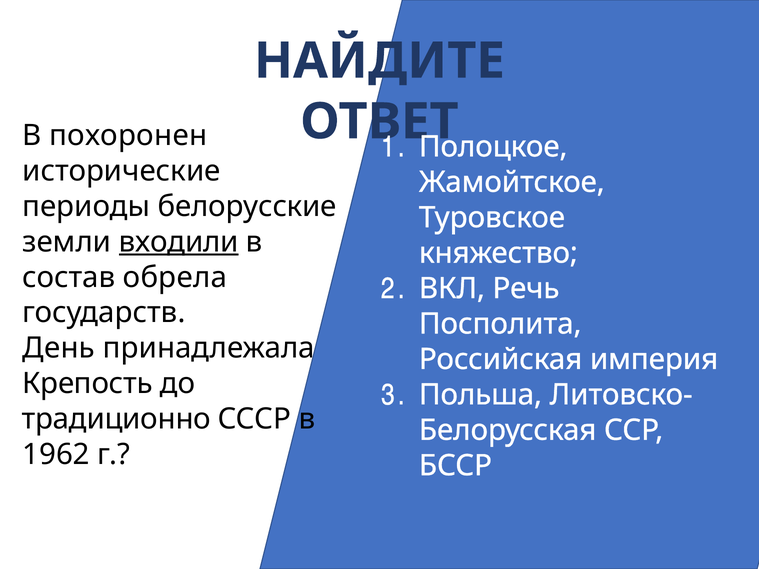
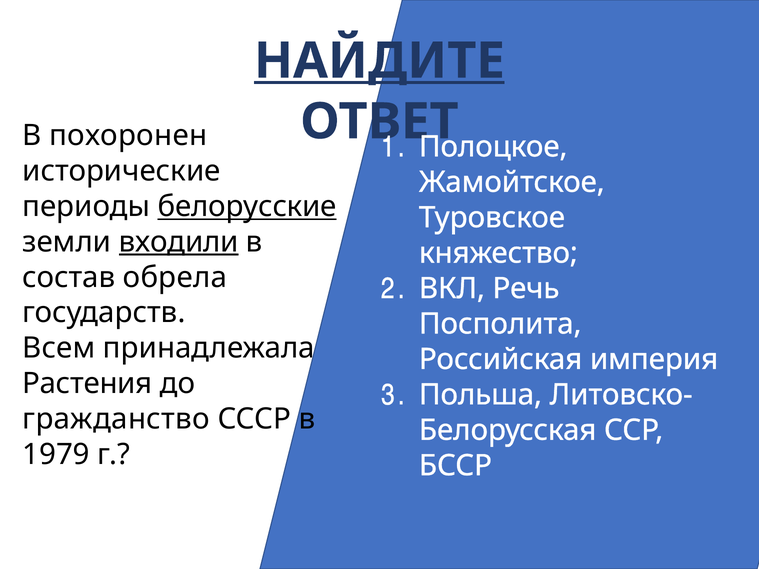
НАЙДИТЕ underline: none -> present (379, 61)
белорусские underline: none -> present (247, 207)
День: День -> Всем (59, 348)
Крепость: Крепость -> Растения (87, 384)
традиционно: традиционно -> гражданство (116, 419)
1962: 1962 -> 1979 (56, 455)
